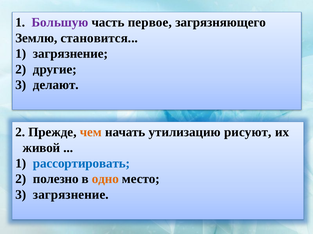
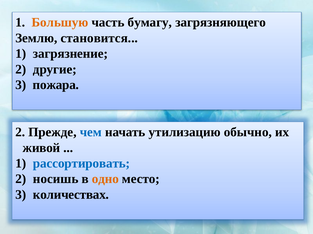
Большую colour: purple -> orange (60, 23)
первое: первое -> бумагу (150, 23)
делают: делают -> пожара (56, 85)
чем colour: orange -> blue (91, 133)
рисуют: рисуют -> обычно (248, 133)
полезно: полезно -> носишь (56, 180)
загрязнение: загрязнение -> количествах (71, 195)
